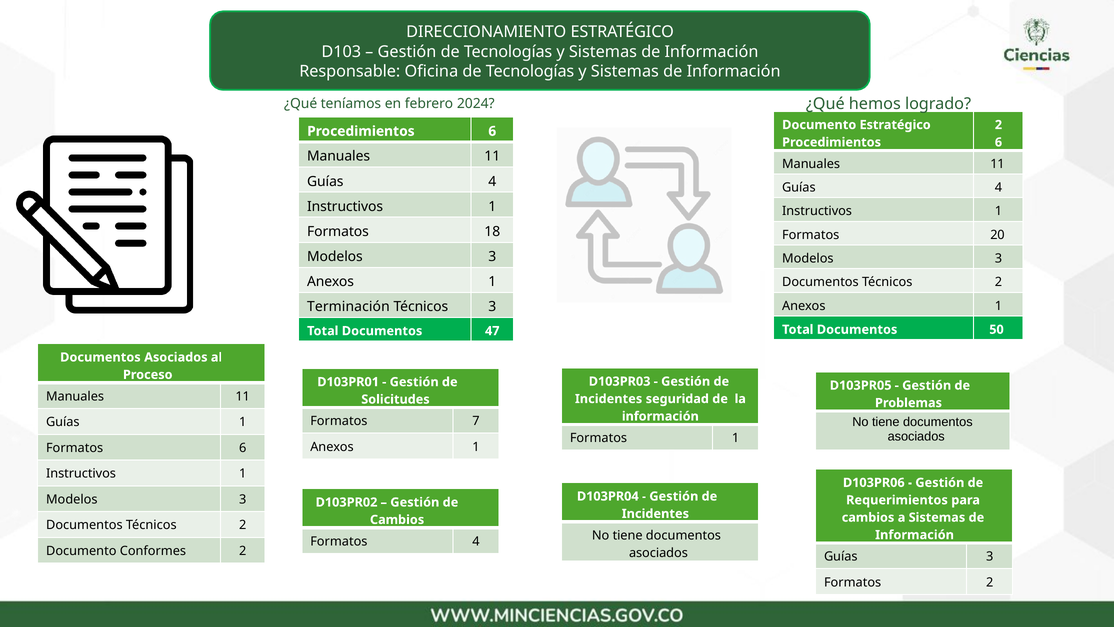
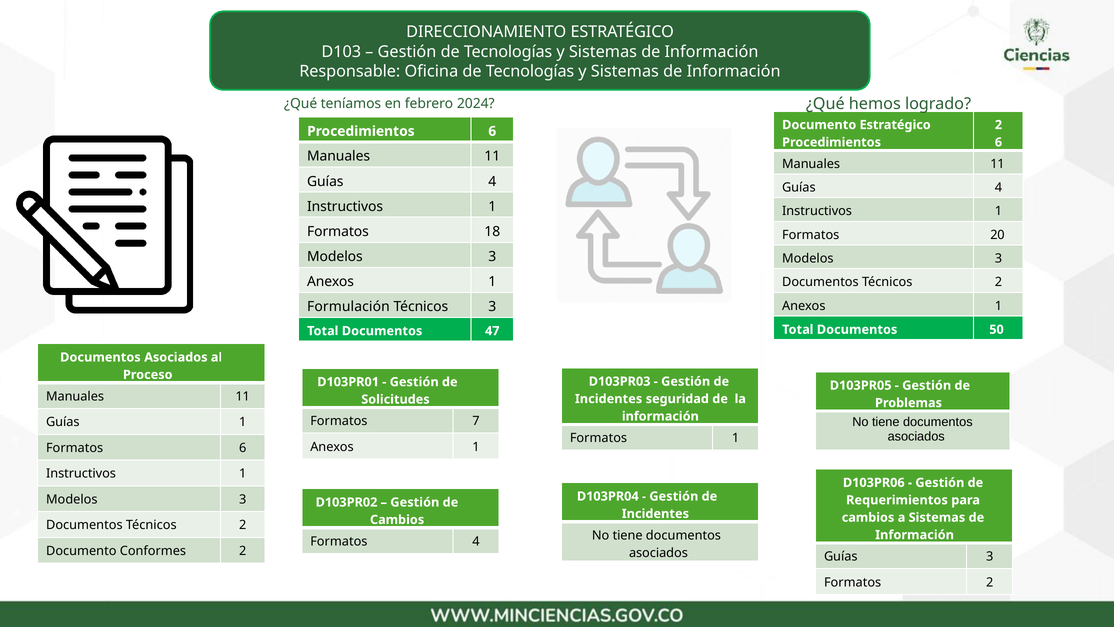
Terminación: Terminación -> Formulación (348, 307)
